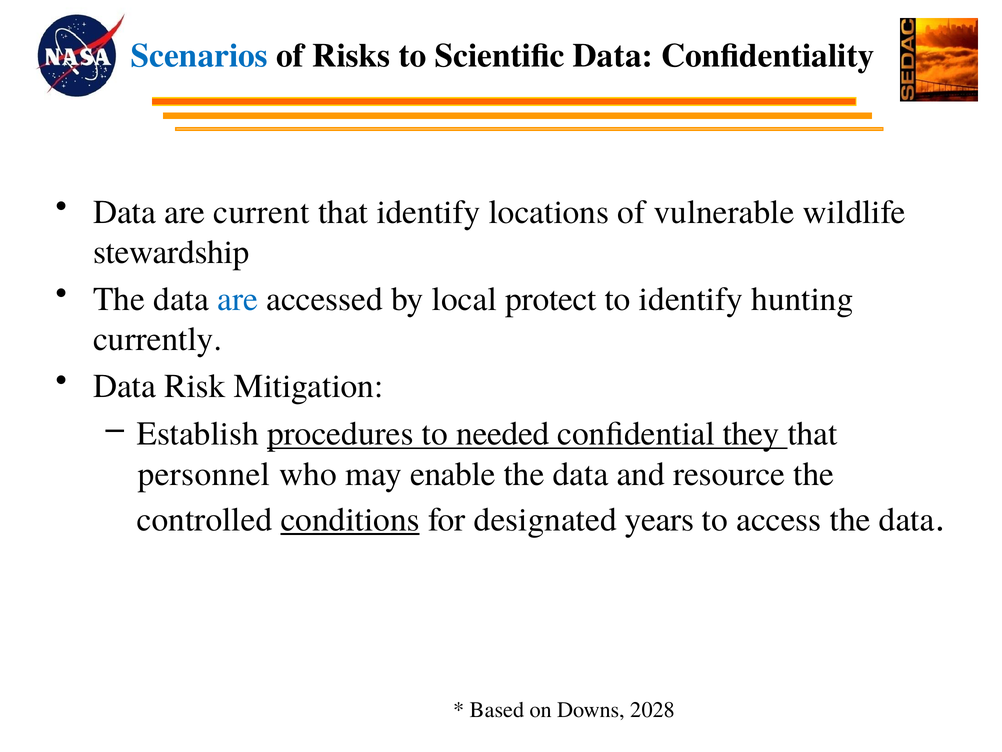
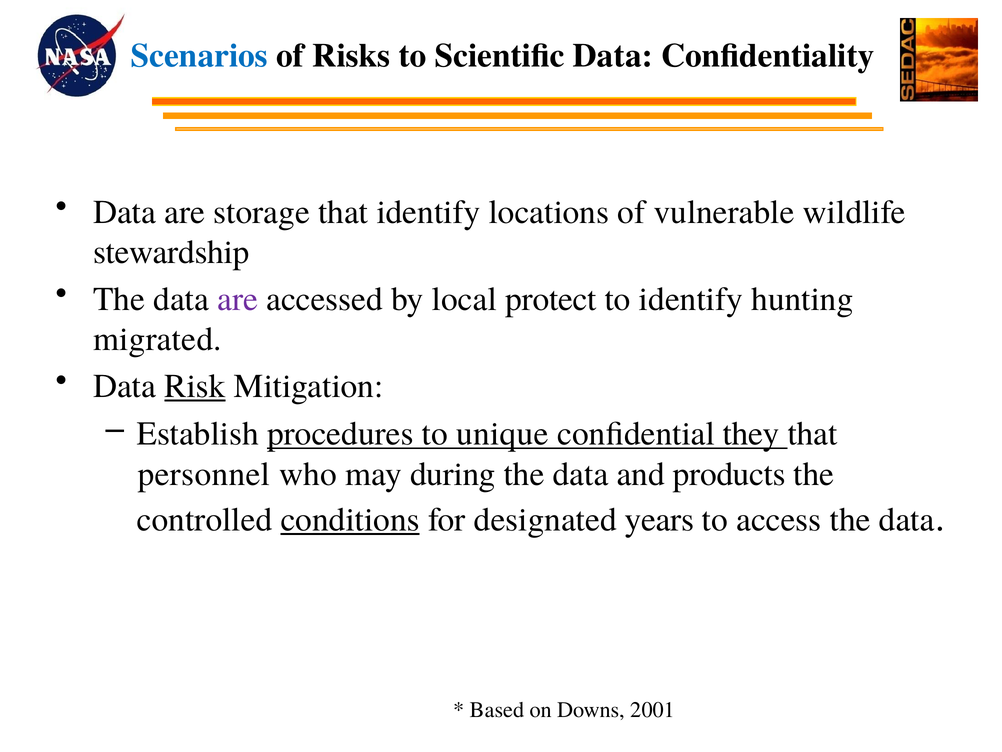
current: current -> storage (262, 212)
are colour: blue -> purple (238, 299)
currently: currently -> migrated (157, 339)
Risk underline: none -> present (195, 386)
needed: needed -> unique (502, 434)
enable: enable -> during (453, 474)
resource: resource -> products (729, 474)
2028: 2028 -> 2001 (653, 710)
